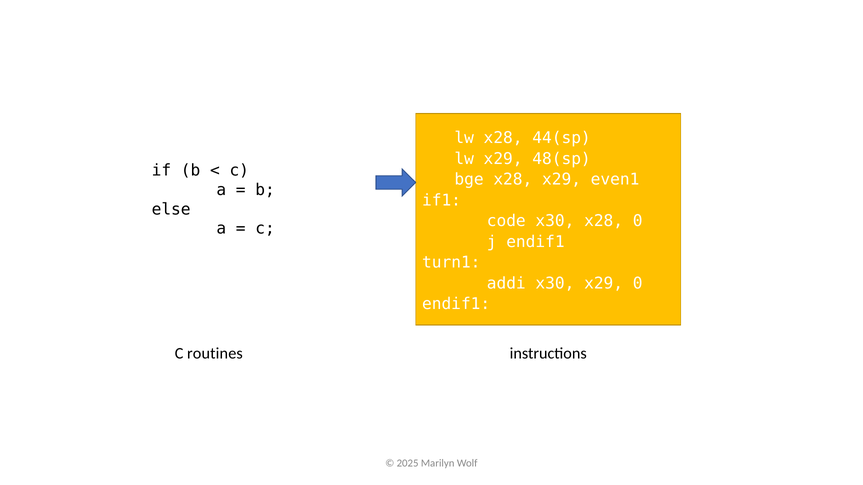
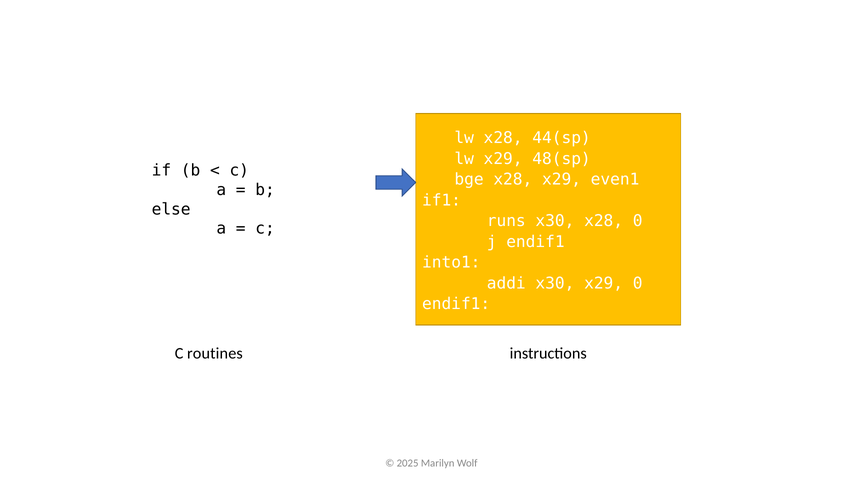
code: code -> runs (506, 221)
turn1: turn1 -> into1 (451, 263)
